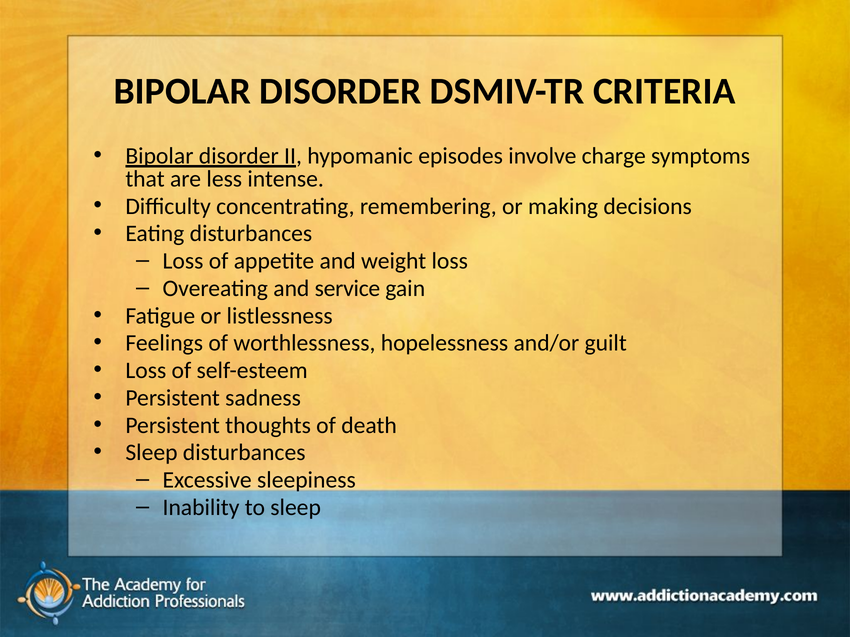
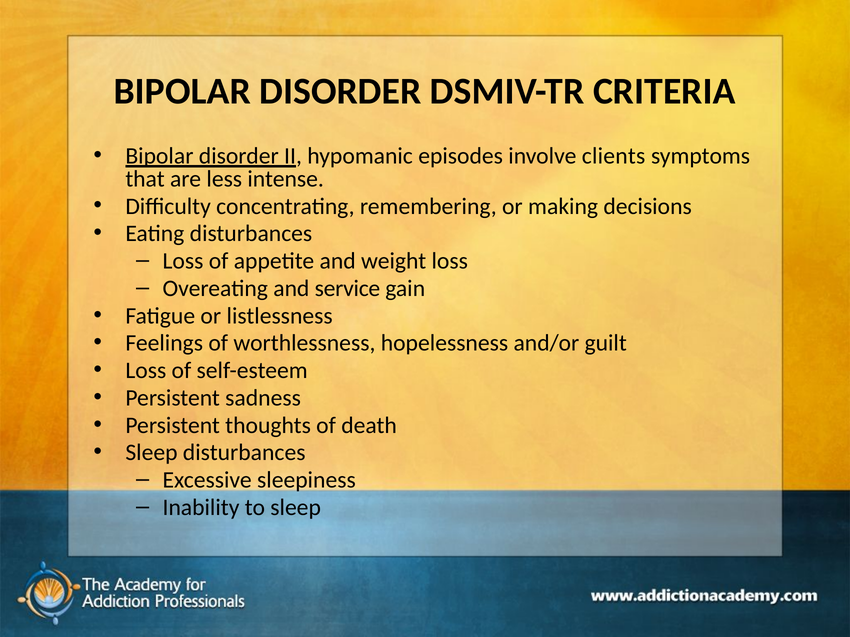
charge: charge -> clients (614, 156)
